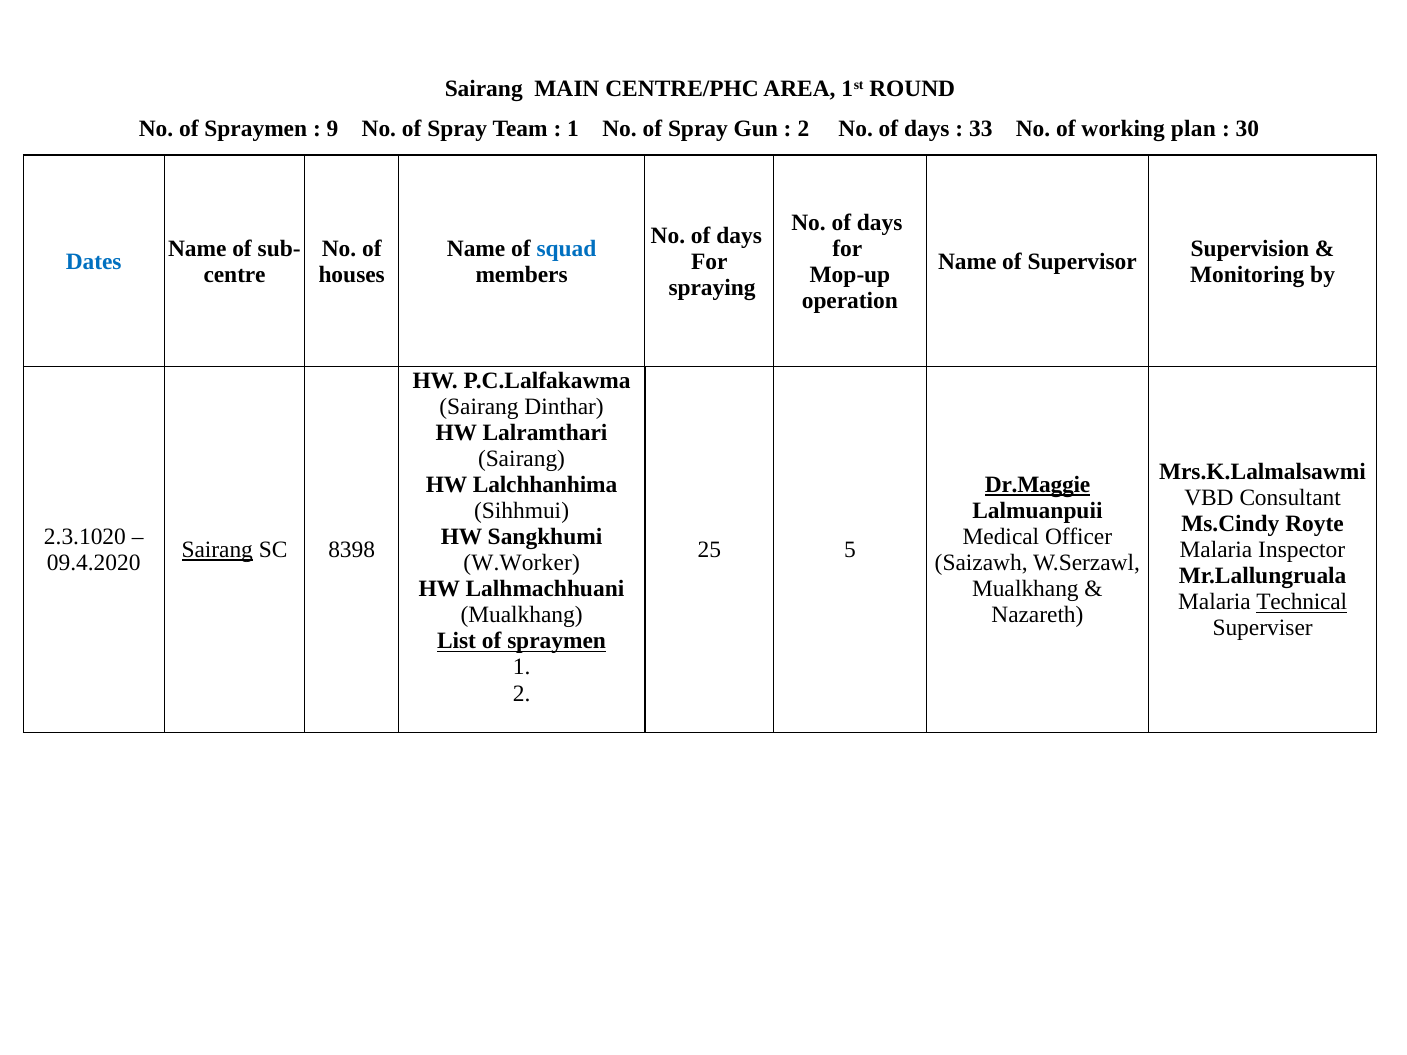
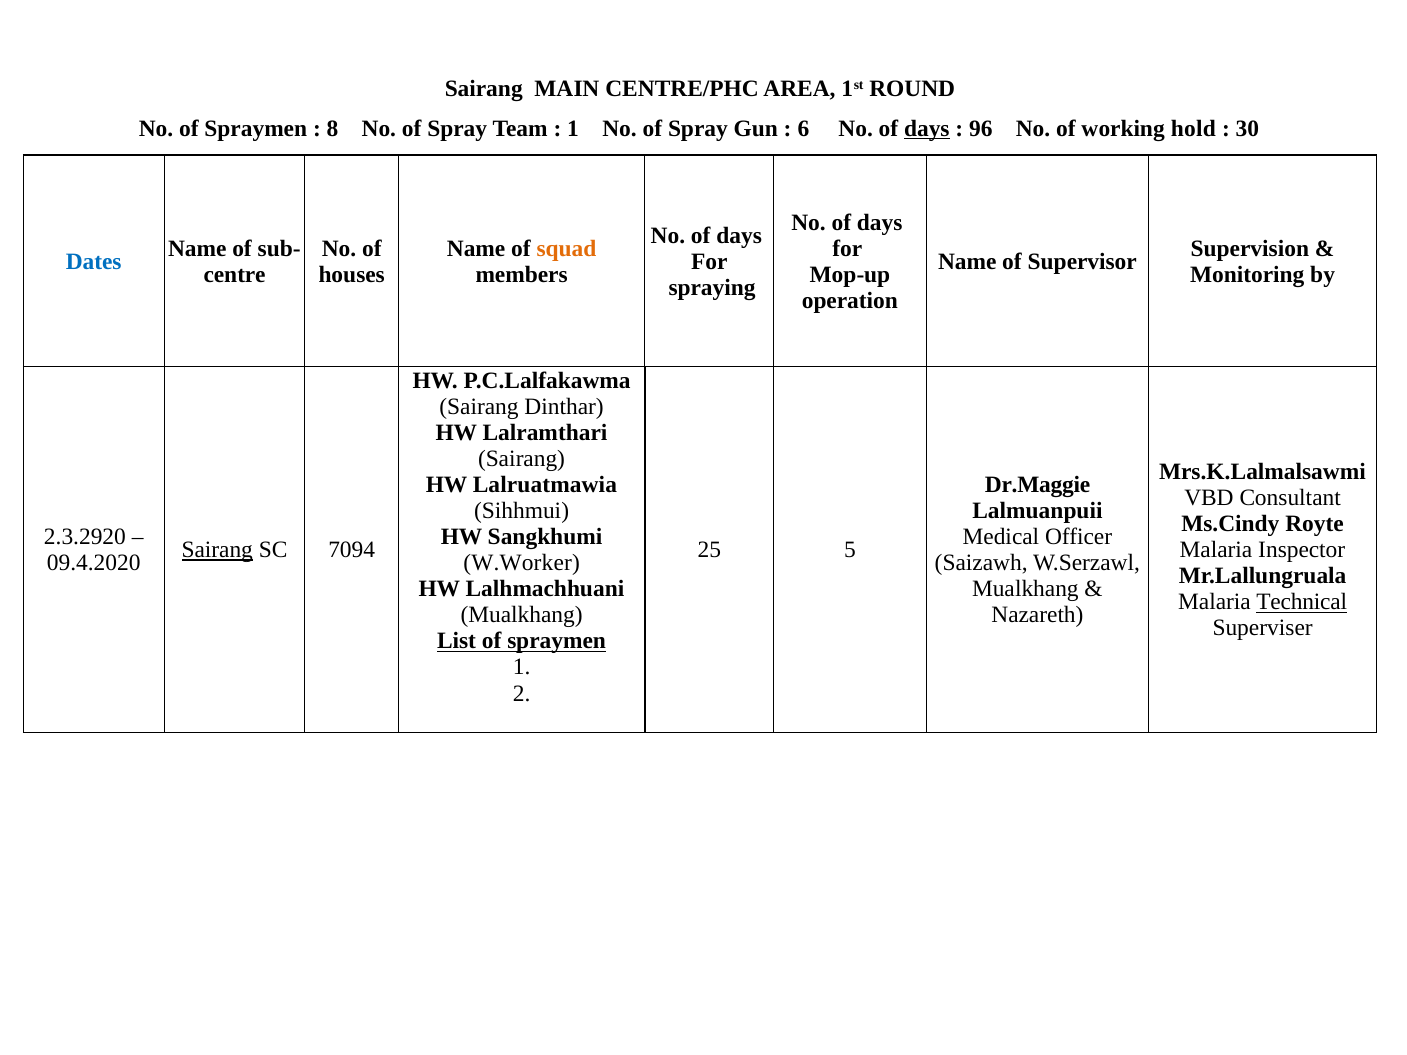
9: 9 -> 8 (332, 129)
2: 2 -> 6 (803, 129)
days underline: none -> present (927, 129)
33: 33 -> 96 (981, 129)
plan: plan -> hold (1193, 129)
squad colour: blue -> orange (566, 249)
Lalchhanhima: Lalchhanhima -> Lalruatmawia (545, 485)
Dr.Maggie underline: present -> none (1038, 485)
2.3.1020: 2.3.1020 -> 2.3.2920 (85, 537)
8398: 8398 -> 7094 (352, 550)
